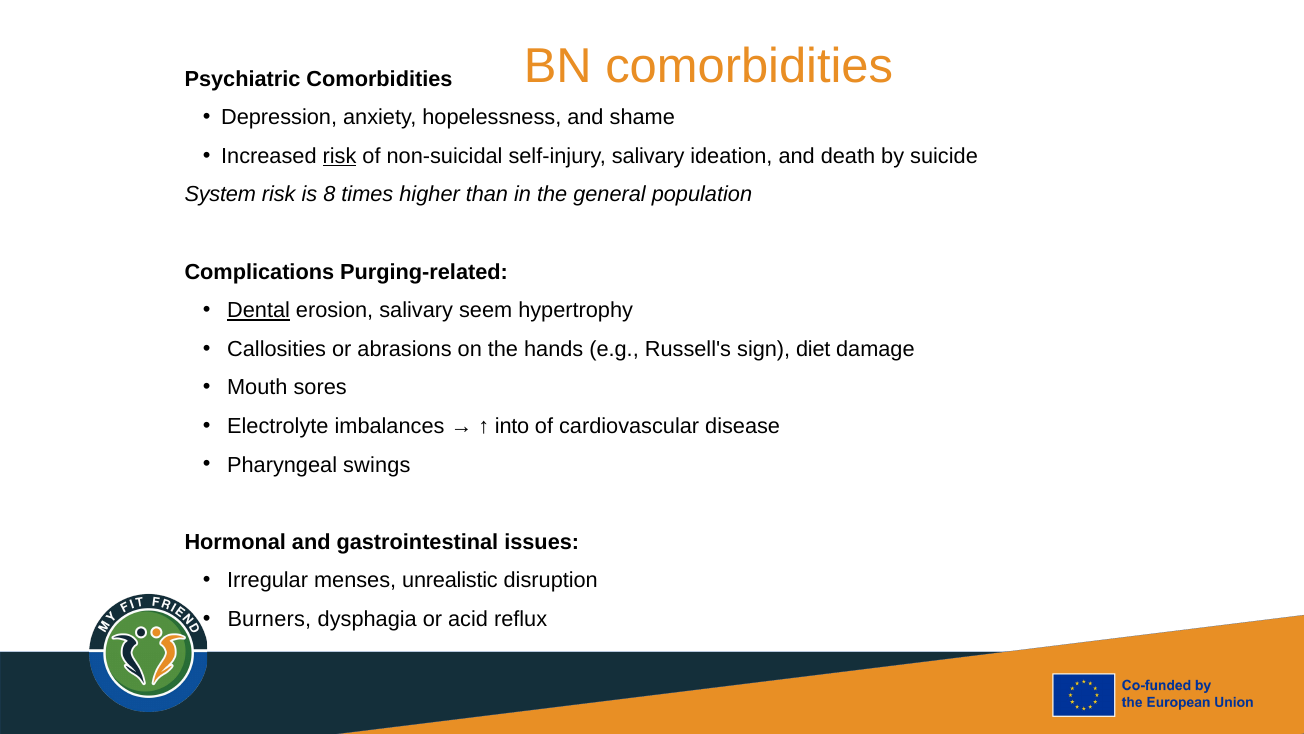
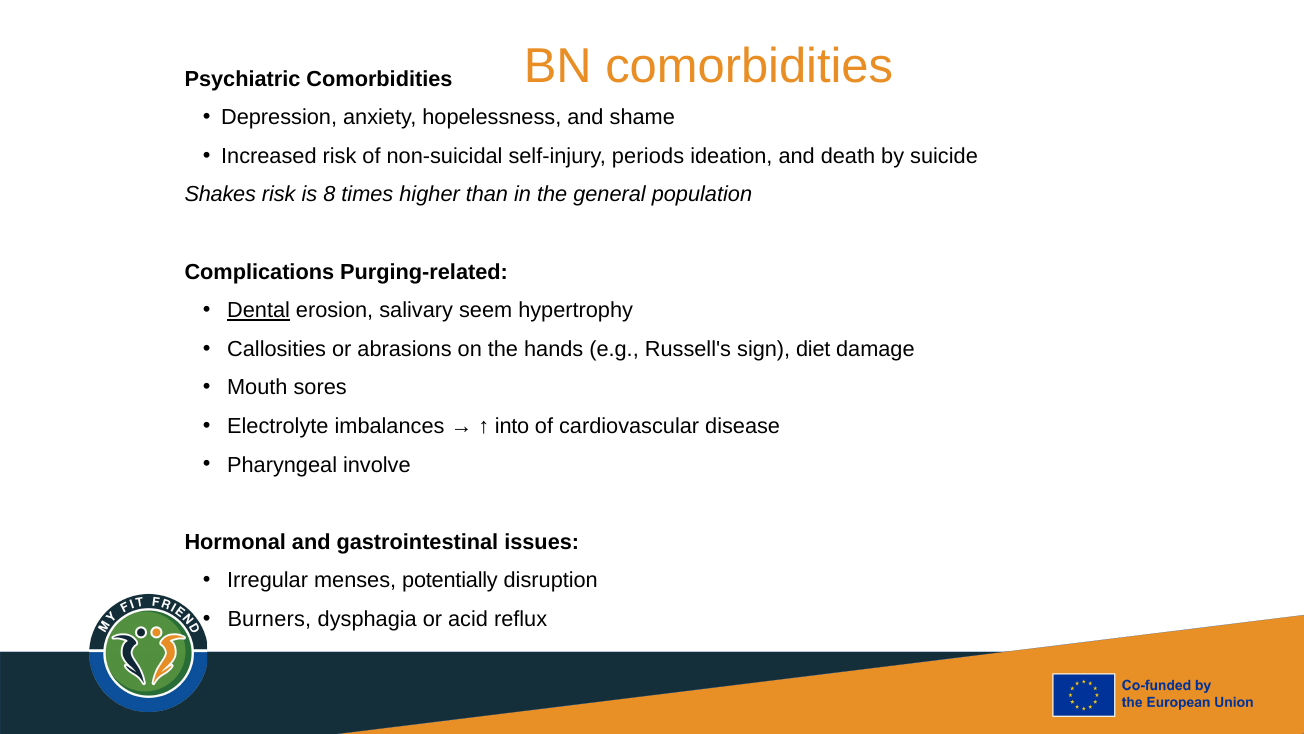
risk underline: present -> none (339, 156)
self-injury salivary: salivary -> periods (648, 156)
System: System -> Shakes (220, 195)
swings: swings -> involve (377, 465)
unrealistic: unrealistic -> potentially (450, 580)
